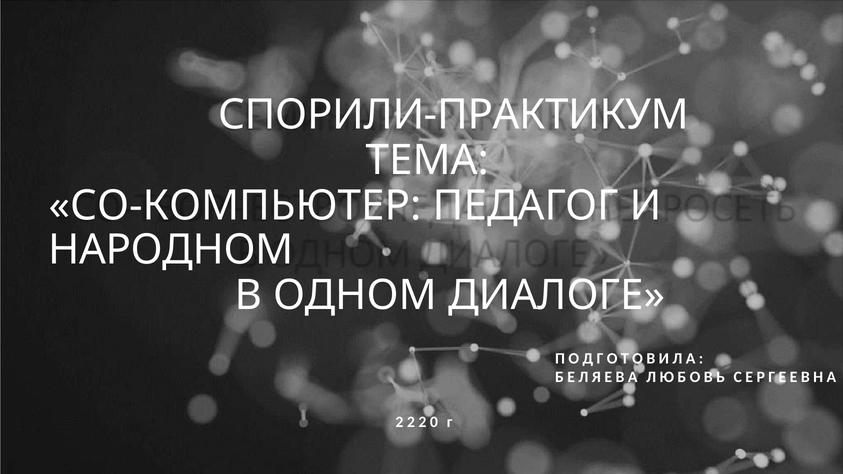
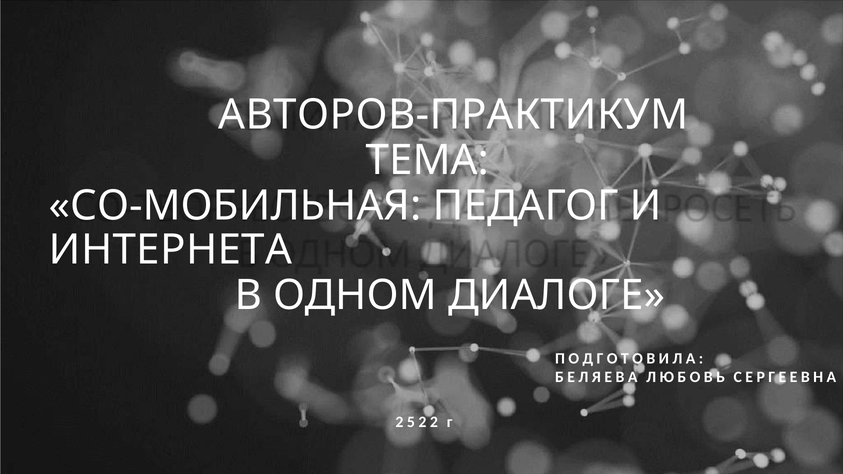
СПОРИЛИ-ПРАКТИКУМ: СПОРИЛИ-ПРАКТИКУМ -> АВТОРОВ-ПРАКТИКУМ (453, 115)
СО-КОМПЬЮТЕР: СО-КОМПЬЮТЕР -> СО-МОБИЛЬНАЯ (235, 206)
НАРОДНОМ: НАРОДНОМ -> ИНТЕРНЕТА (170, 250)
2: 2 -> 5 (411, 422)
2 0: 0 -> 2 (434, 422)
